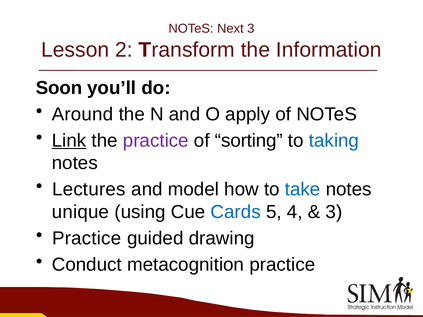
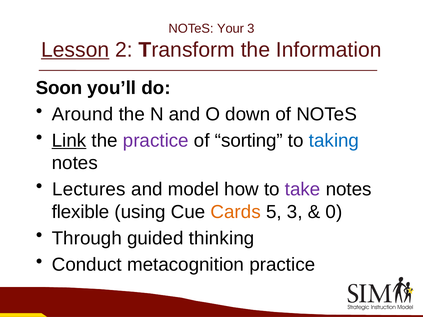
Next: Next -> Your (230, 29)
Lesson underline: none -> present (75, 50)
apply: apply -> down (248, 114)
take colour: blue -> purple (303, 190)
unique: unique -> flexible (81, 212)
Cards colour: blue -> orange (236, 212)
5 4: 4 -> 3 (295, 212)
3: 3 -> 0 (334, 212)
Practice: Practice -> Through (87, 238)
drawing: drawing -> thinking (222, 238)
